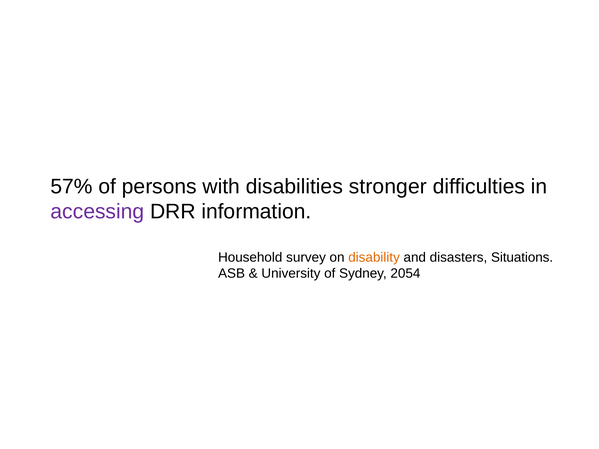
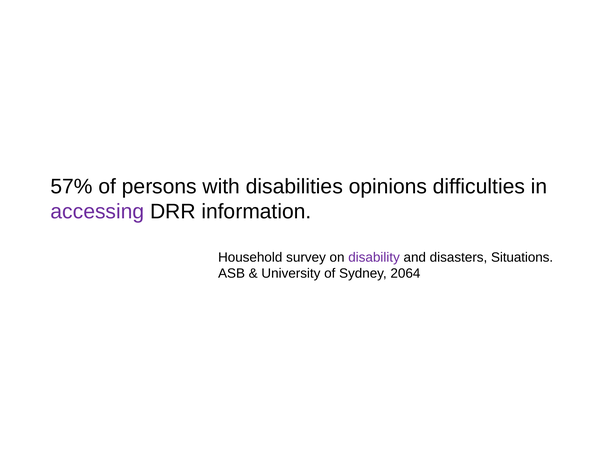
stronger: stronger -> opinions (388, 186)
disability colour: orange -> purple (374, 258)
2054: 2054 -> 2064 (405, 274)
